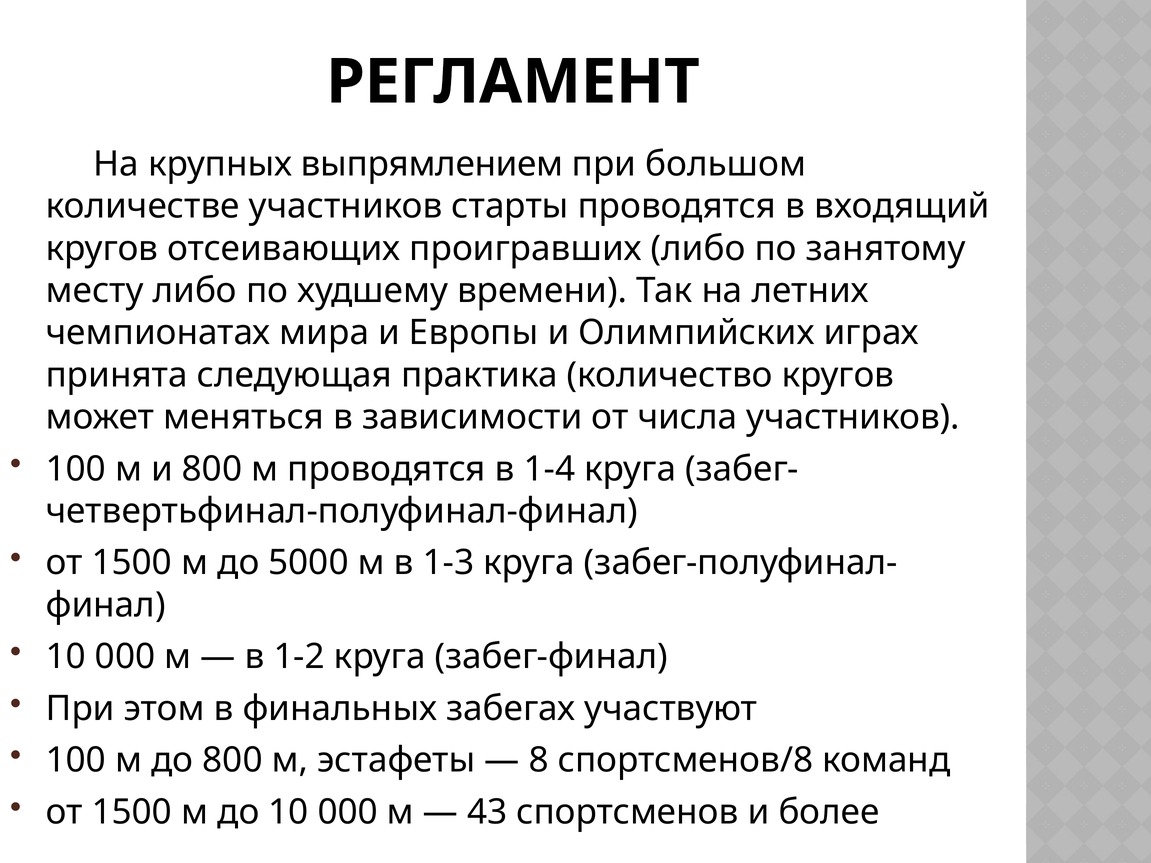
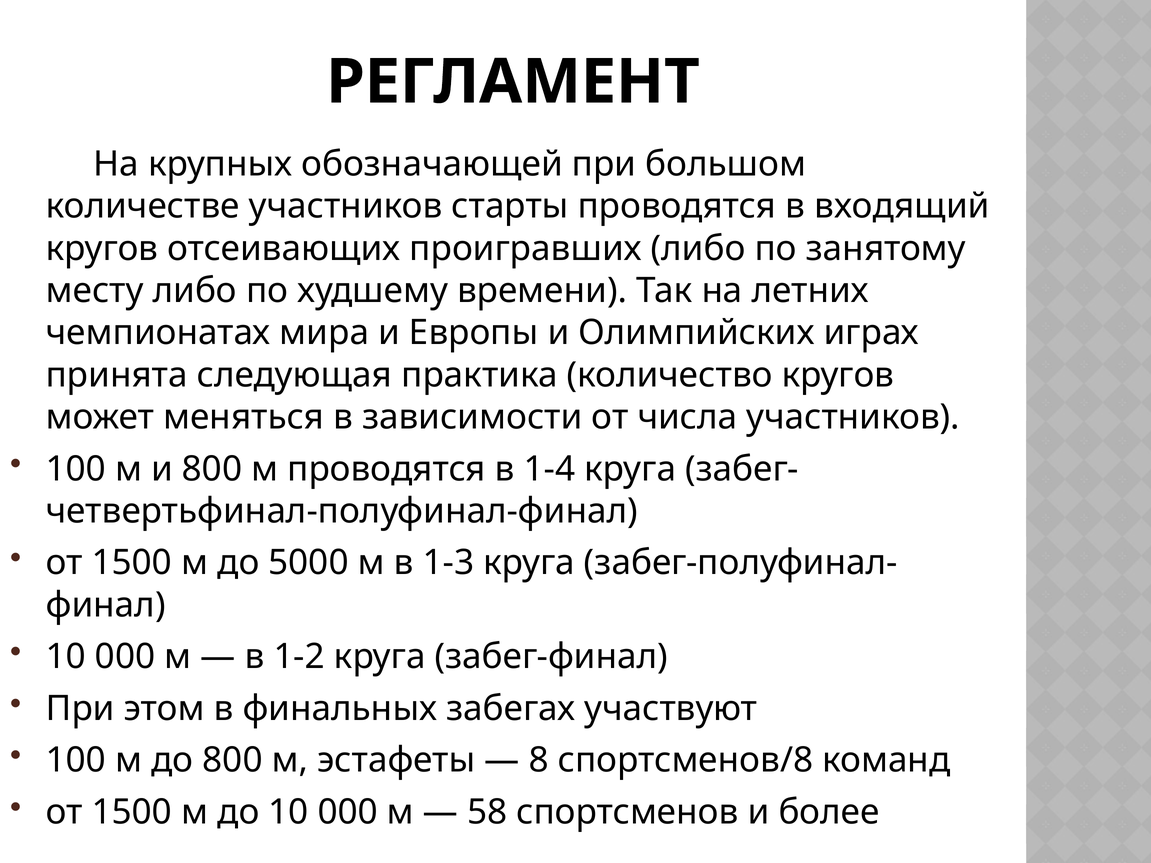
выпрямлением: выпрямлением -> обозначающей (432, 164)
43: 43 -> 58 (487, 812)
